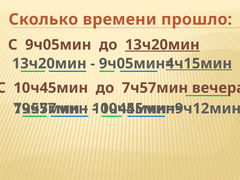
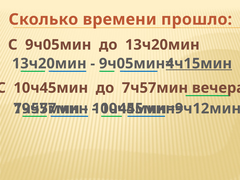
13ч20мин underline: present -> none (162, 45)
